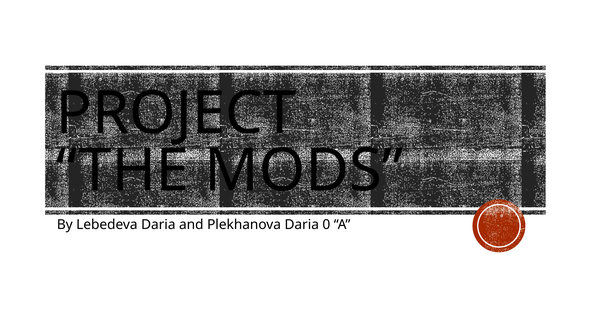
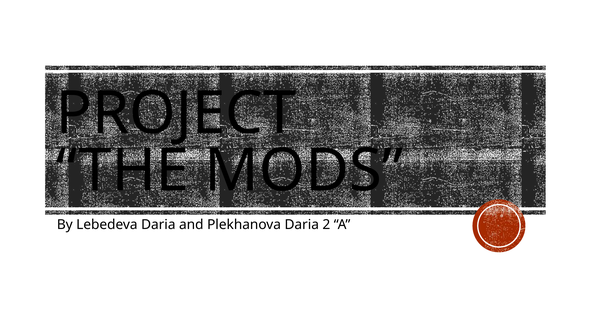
0: 0 -> 2 (326, 224)
